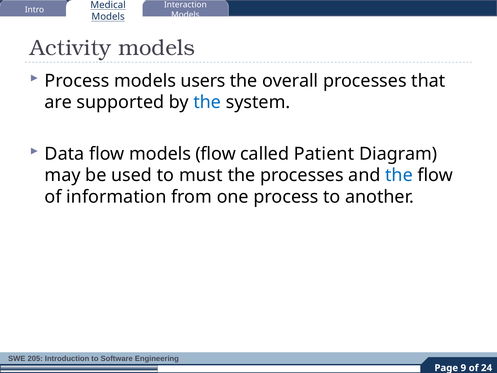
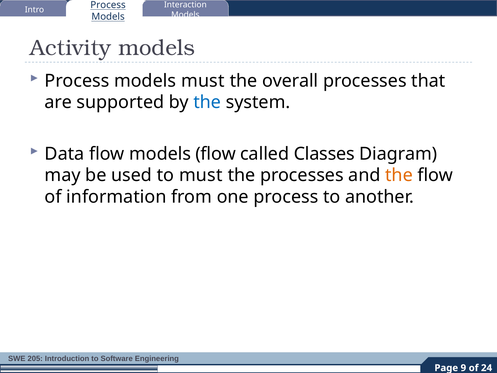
Intro Medical: Medical -> Process (108, 5)
models users: users -> must (203, 81)
Patient: Patient -> Classes (324, 154)
the colour: blue -> orange (399, 175)
